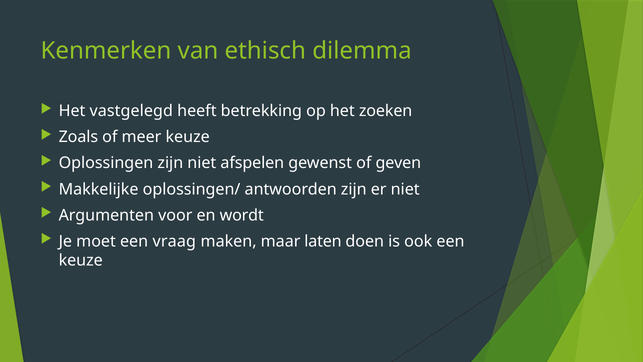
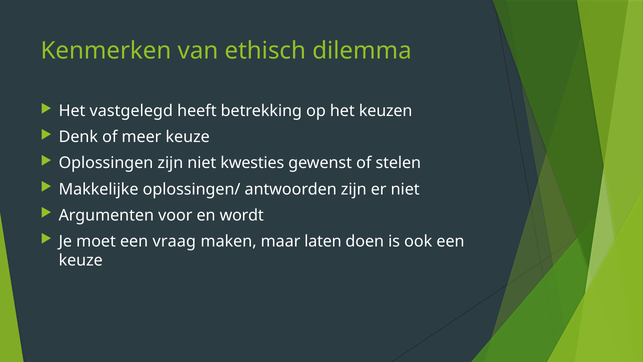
zoeken: zoeken -> keuzen (386, 111)
Zoals: Zoals -> Denk (78, 137)
afspelen: afspelen -> kwesties (252, 163)
geven: geven -> stelen (398, 163)
